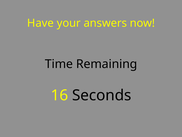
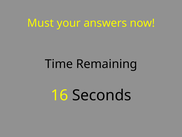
Have: Have -> Must (40, 23)
